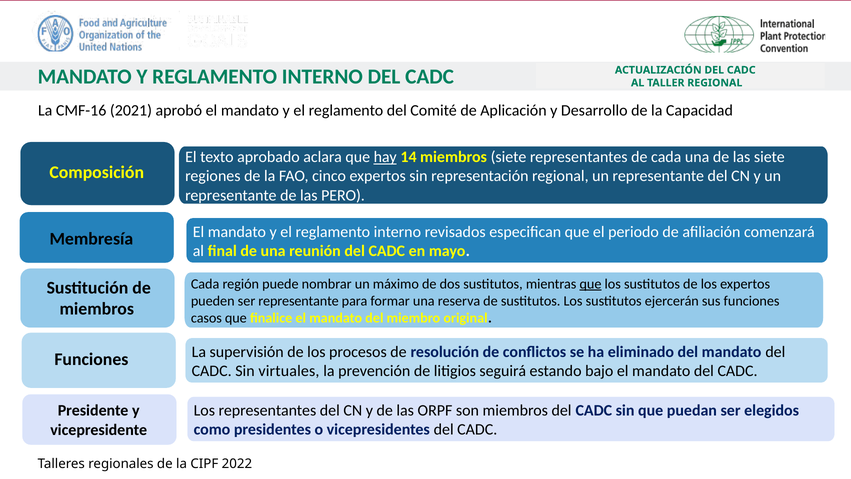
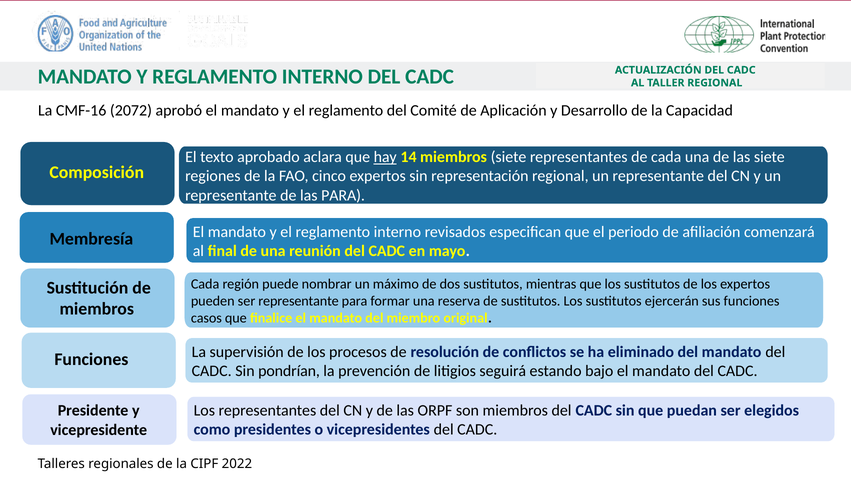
2021: 2021 -> 2072 (131, 111)
las PERO: PERO -> PARA (343, 195)
que underline: present -> none (590, 284)
virtuales: virtuales -> pondrían (289, 371)
